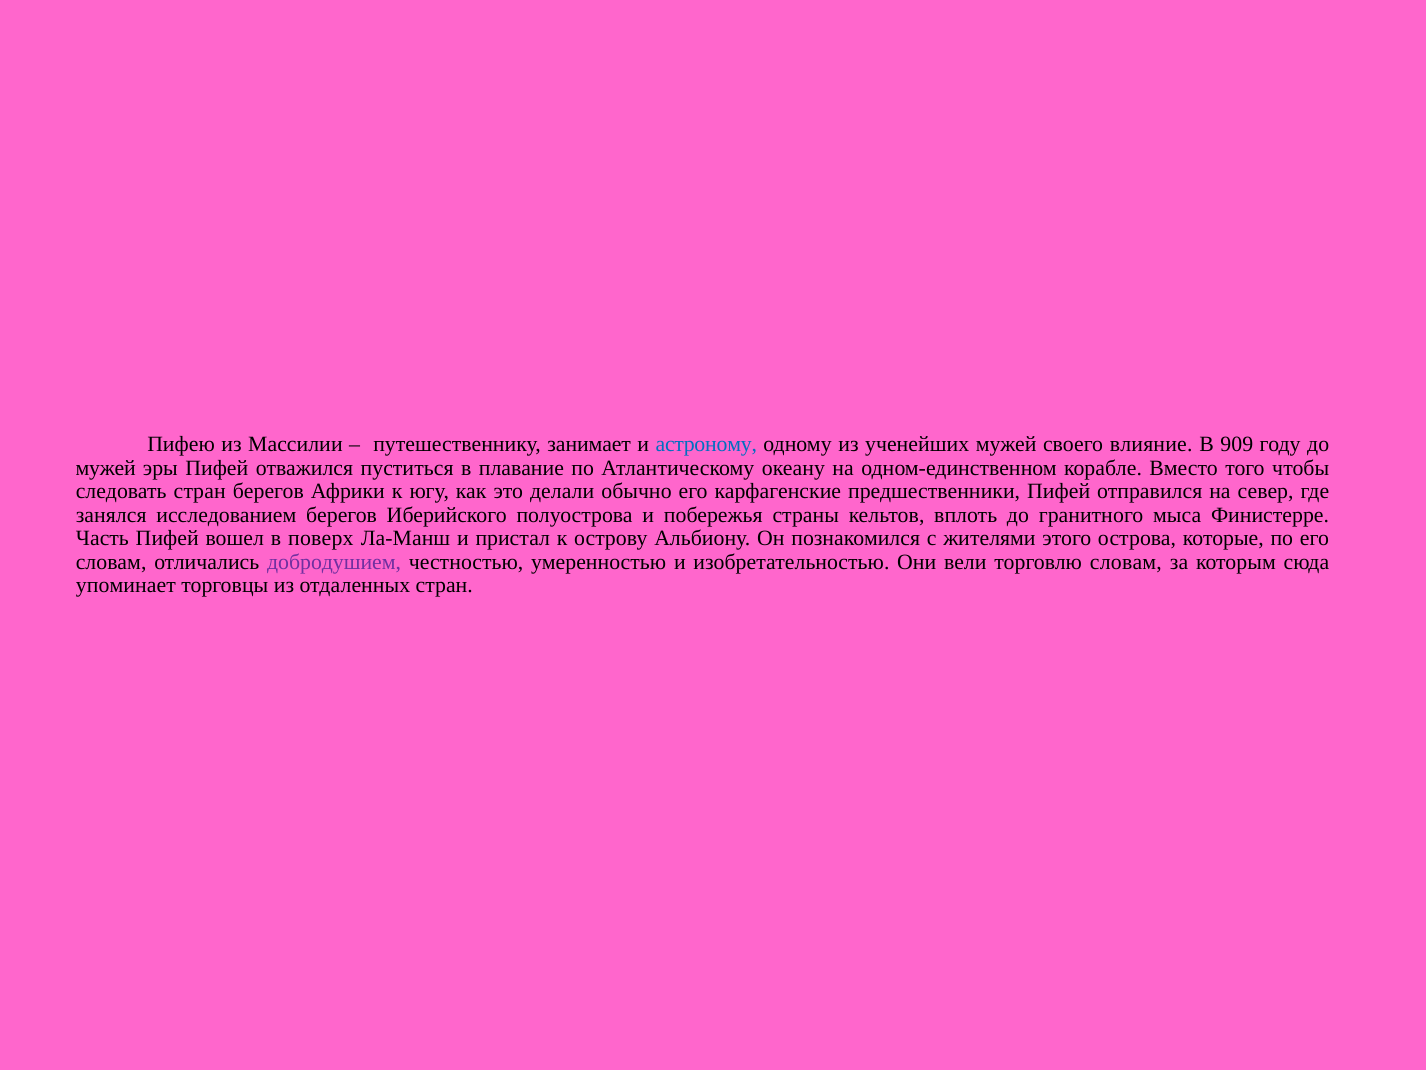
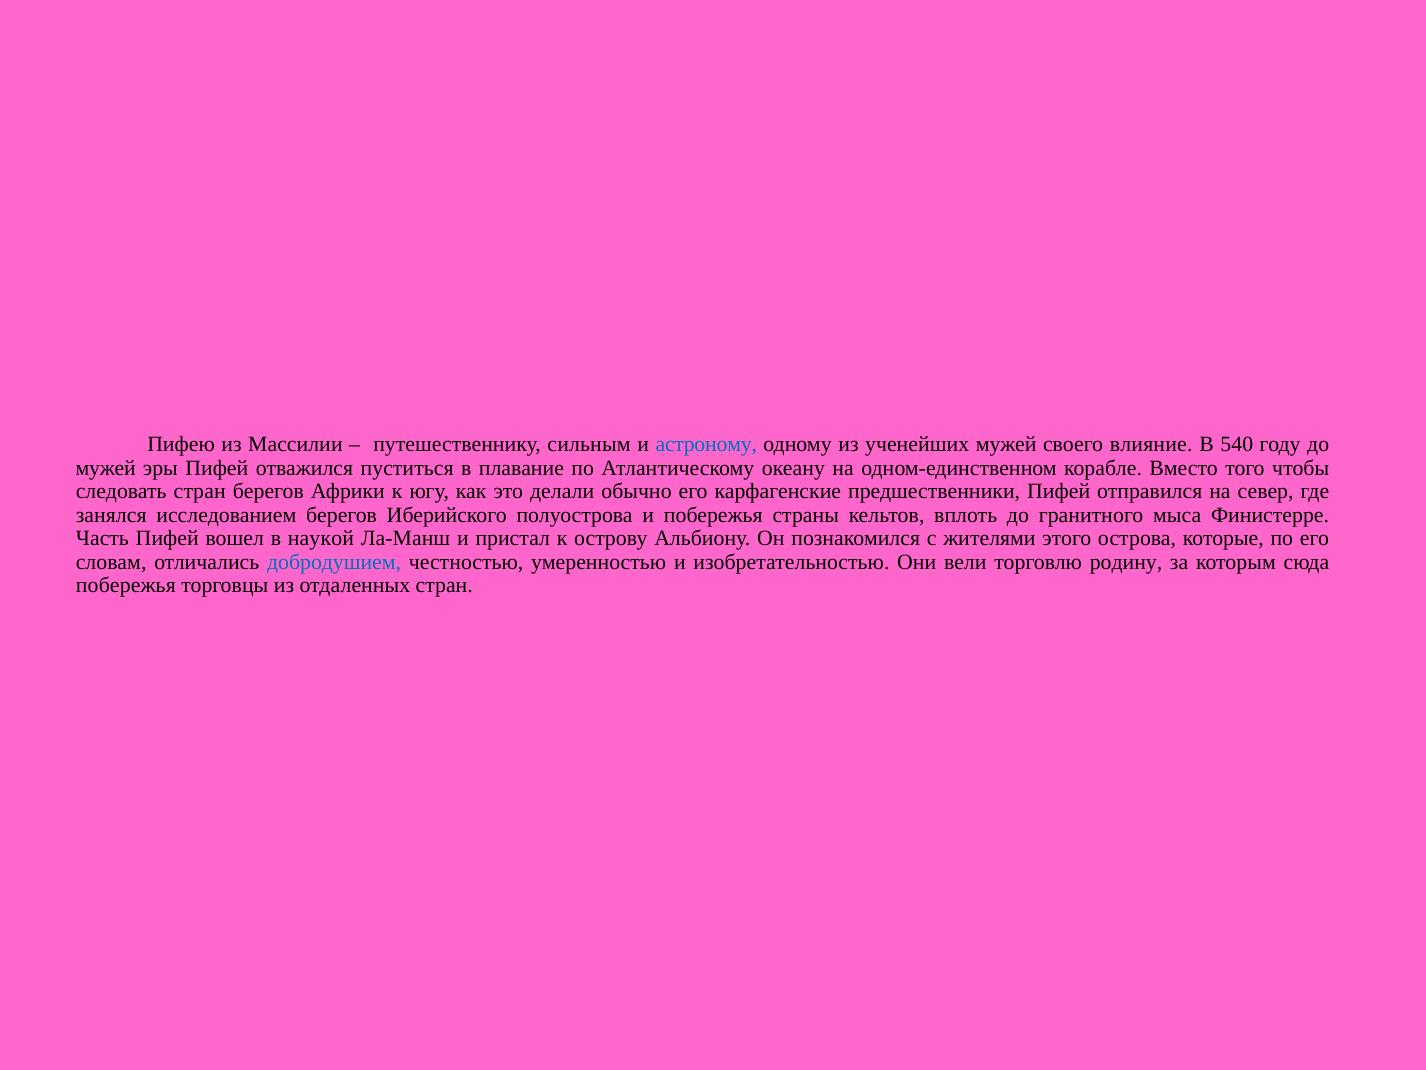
занимает: занимает -> сильным (589, 444)
909: 909 -> 540 (1237, 444)
поверх: поверх -> наукой (321, 538)
добродушием colour: purple -> blue (334, 562)
торговлю словам: словам -> родину (1126, 562)
упоминает: упоминает -> побережья (126, 585)
